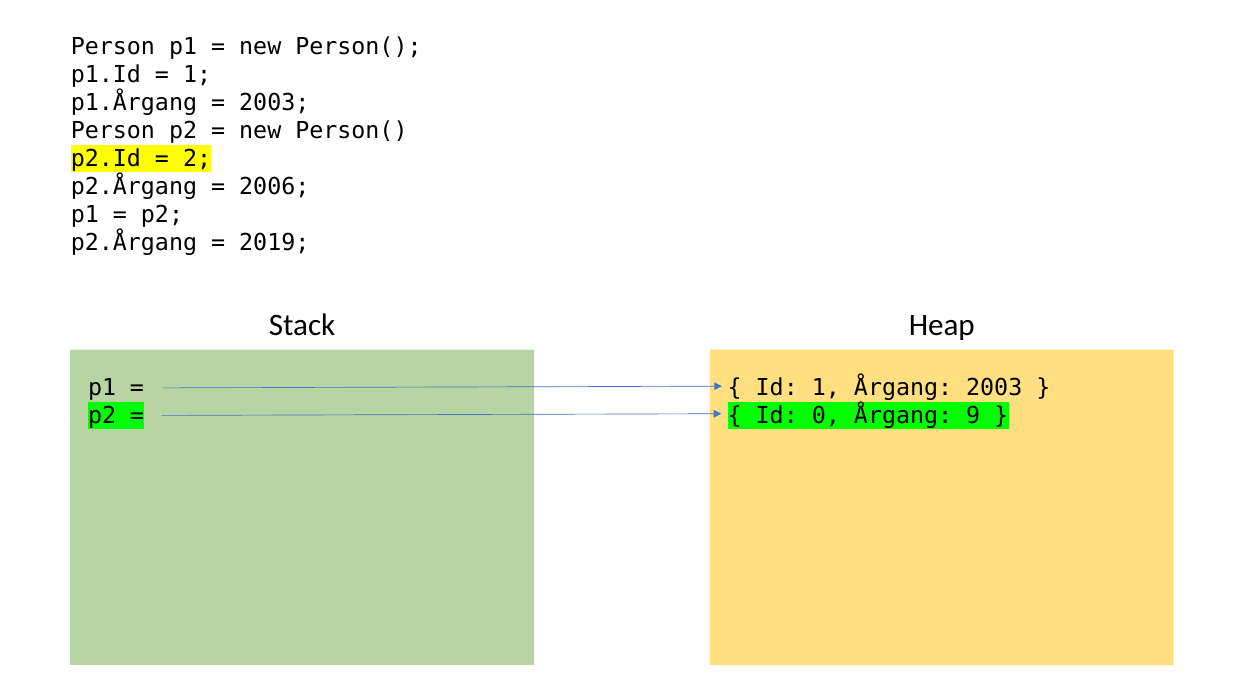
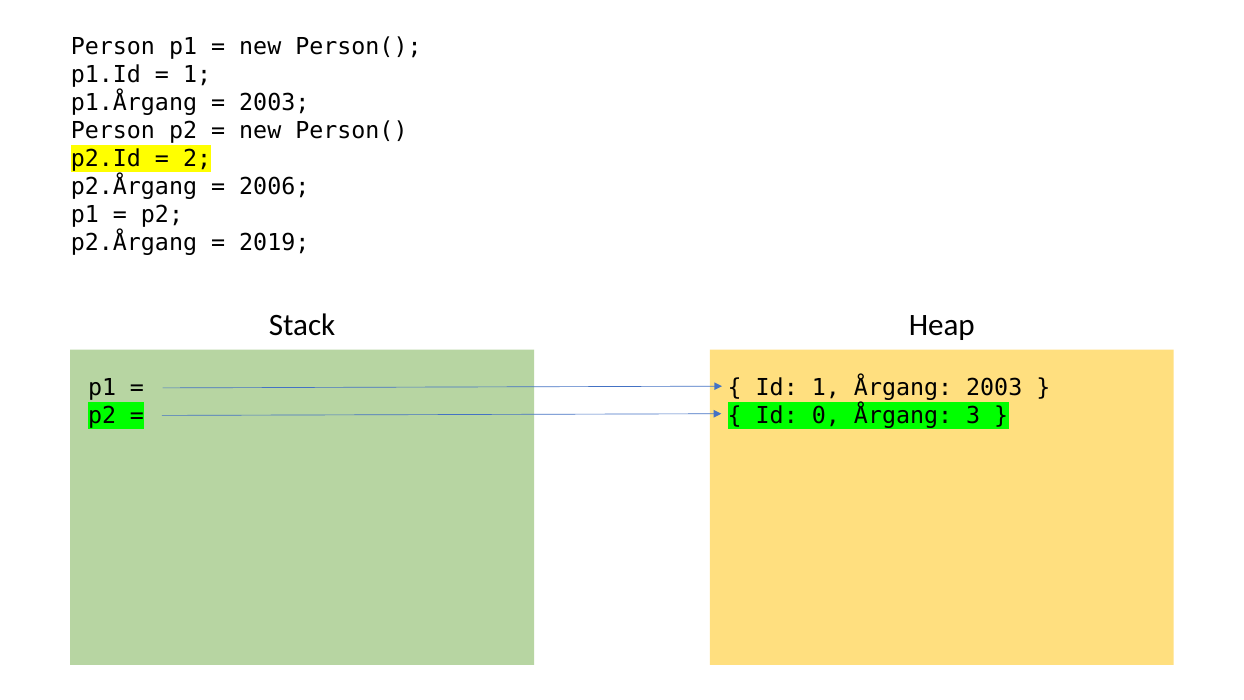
9: 9 -> 3 (973, 415)
